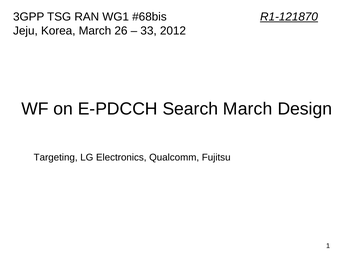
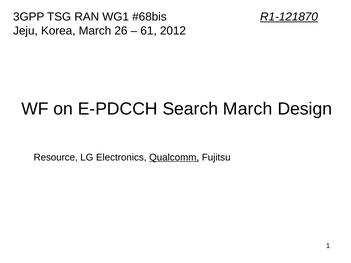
33: 33 -> 61 (149, 31)
Targeting: Targeting -> Resource (56, 157)
Qualcomm underline: none -> present (174, 157)
